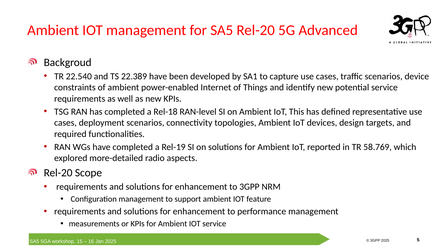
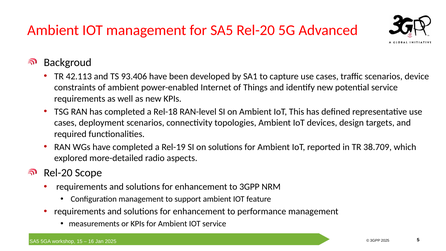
22.540: 22.540 -> 42.113 (79, 76)
22.389: 22.389 -> 93.406 (134, 76)
58.769: 58.769 -> 38.709 (378, 147)
